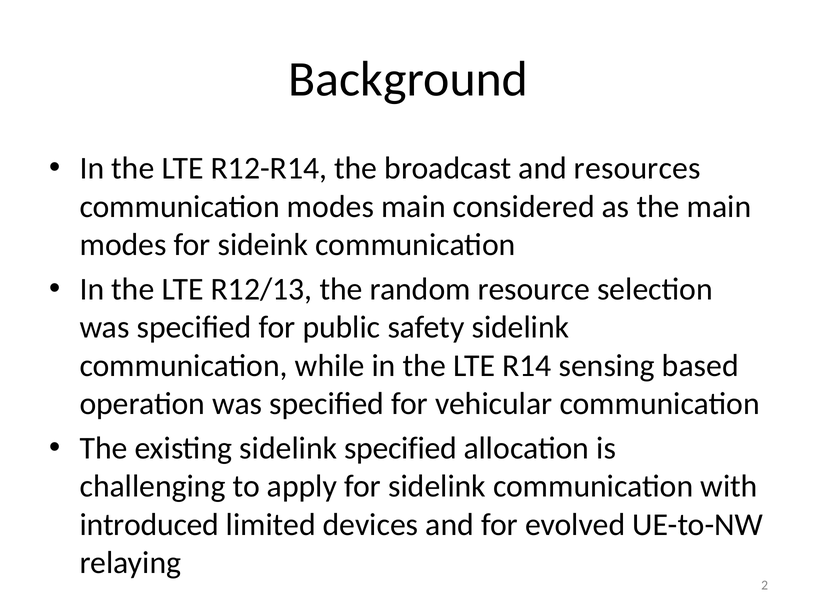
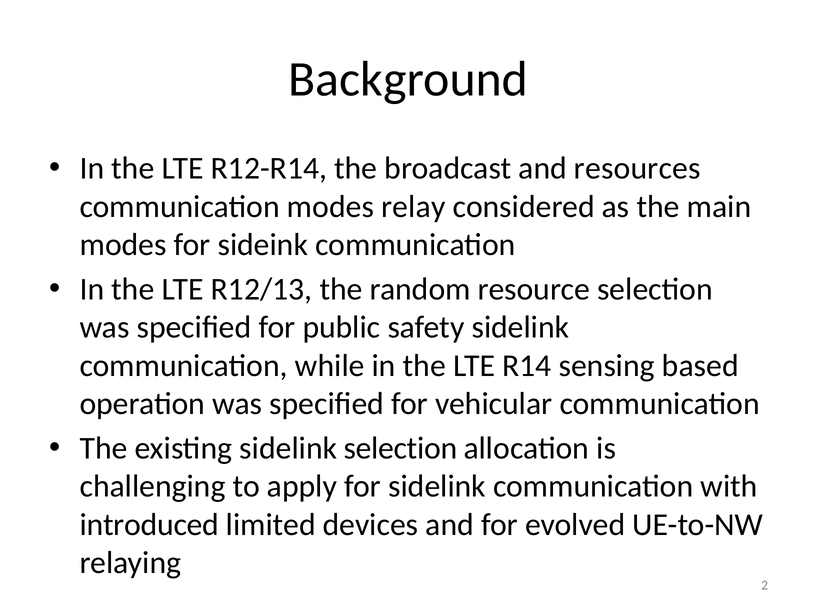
modes main: main -> relay (413, 207)
sidelink specified: specified -> selection (401, 448)
